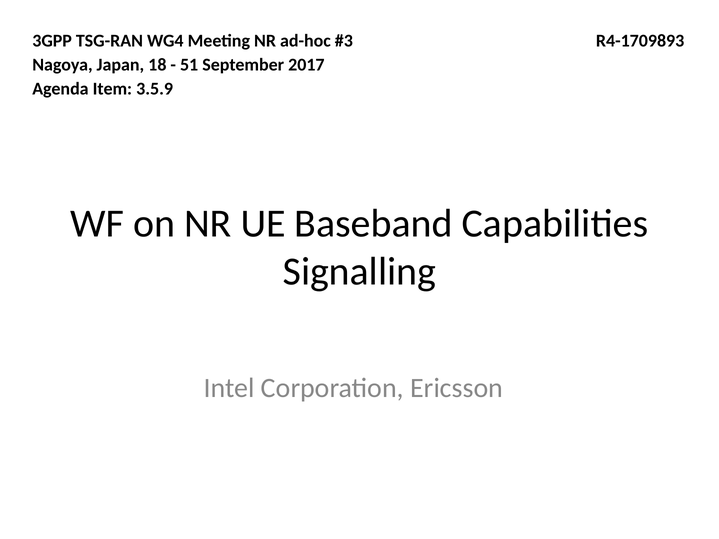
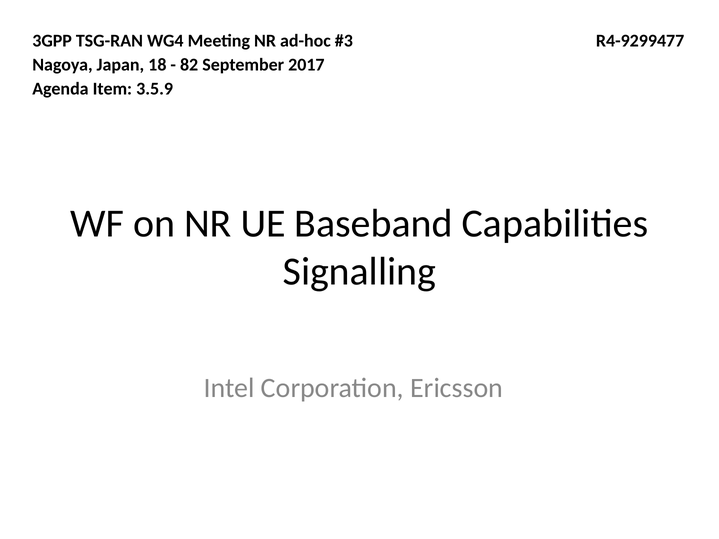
R4-1709893: R4-1709893 -> R4-9299477 (640, 41)
51: 51 -> 82 (189, 65)
